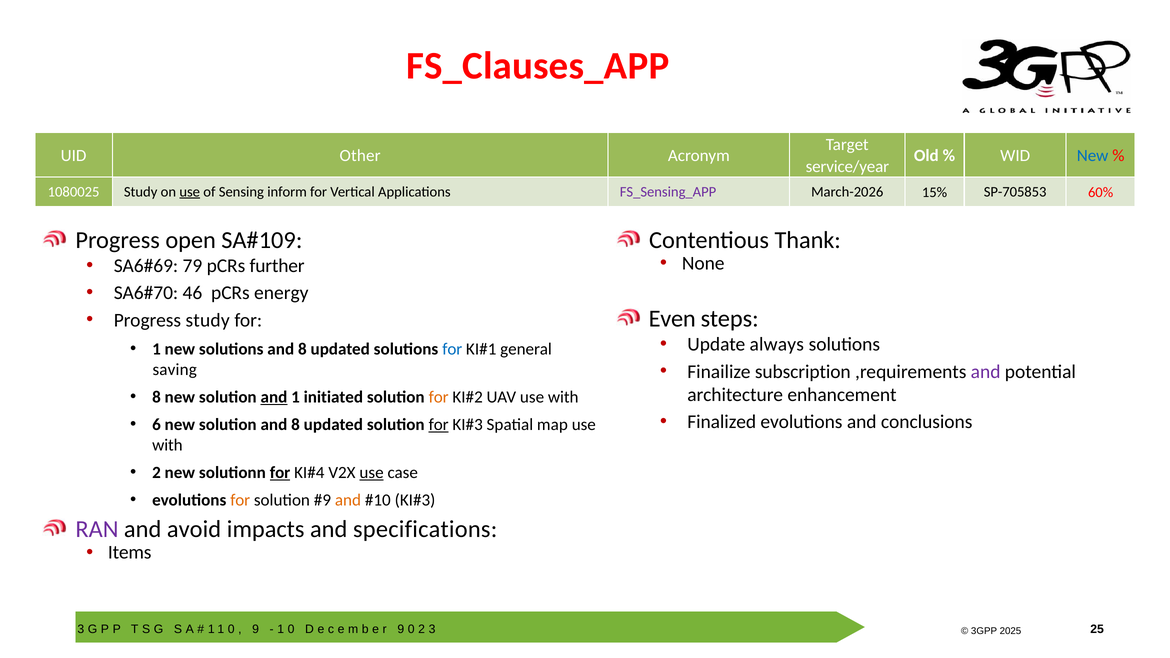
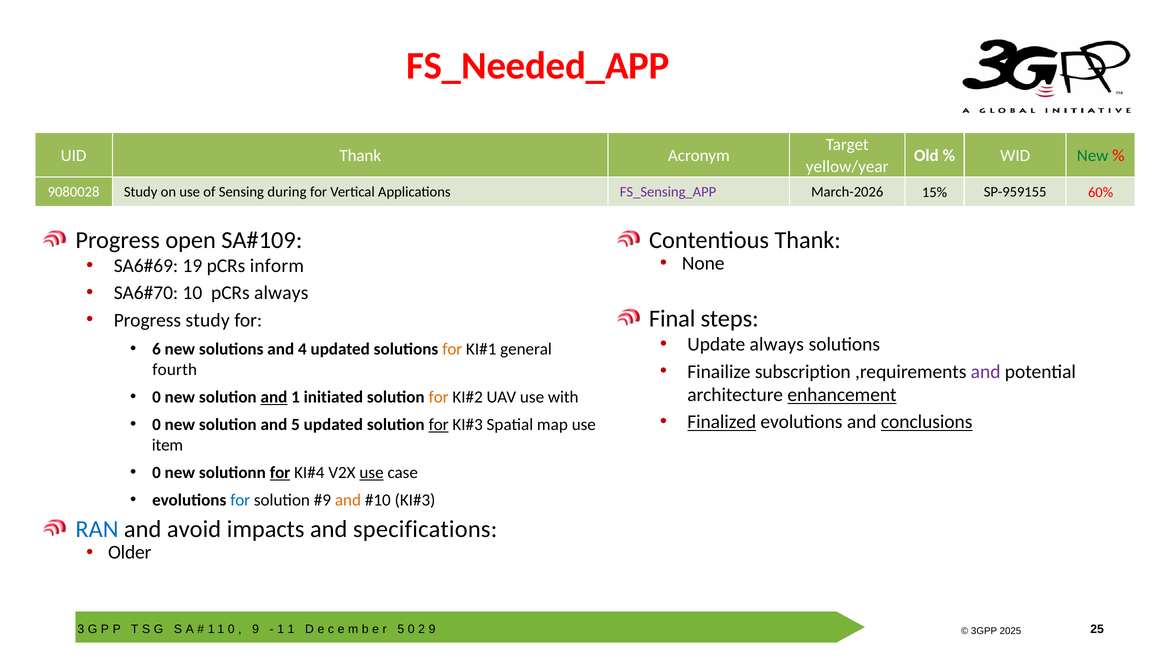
FS_Clauses_APP: FS_Clauses_APP -> FS_Needed_APP (538, 66)
UID Other: Other -> Thank (360, 156)
New colour: blue -> green (1093, 156)
service/year: service/year -> yellow/year (847, 167)
1080025: 1080025 -> 9080028 (74, 192)
use underline: present -> none (190, 192)
inform: inform -> during (287, 192)
SP-705853: SP-705853 -> SP-959155 (1015, 192)
79: 79 -> 19 (192, 266)
further: further -> inform (277, 266)
46: 46 -> 10 (192, 293)
pCRs energy: energy -> always (281, 293)
Even: Even -> Final (672, 319)
1: 1 -> 6 (156, 349)
solutions and 8: 8 -> 4 (302, 349)
for colour: blue -> orange (452, 349)
saving: saving -> fourth (175, 369)
enhancement underline: none -> present (842, 395)
8: 8 -> 0 (156, 397)
Finalized underline: none -> present (722, 422)
conclusions underline: none -> present (927, 422)
6: 6 -> 0 (156, 425)
solution and 8: 8 -> 5 (295, 425)
with: with -> item (167, 445)
2: 2 -> 0 (156, 473)
for colour: orange -> blue (240, 500)
RAN colour: purple -> blue (97, 529)
Items: Items -> Older (130, 553)
1 0: 0 -> 1 (291, 629)
9: 9 -> 5 (401, 629)
2 3: 3 -> 9 (432, 629)
